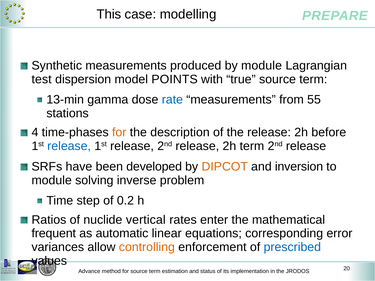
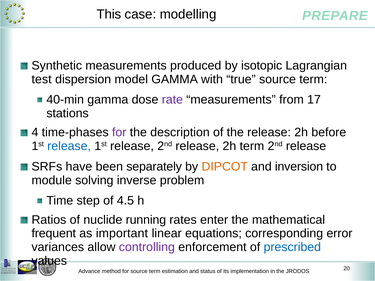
by module: module -> isotopic (262, 66)
model POINTS: POINTS -> GAMMA (175, 79)
13-min: 13-min -> 40-min (65, 100)
rate colour: blue -> purple (172, 100)
55: 55 -> 17 (314, 100)
for colour: orange -> purple (119, 133)
developed: developed -> separately (154, 167)
0.2: 0.2 -> 4.5 (125, 201)
vertical: vertical -> running (146, 220)
automatic: automatic -> important (122, 234)
controlling colour: orange -> purple (147, 247)
